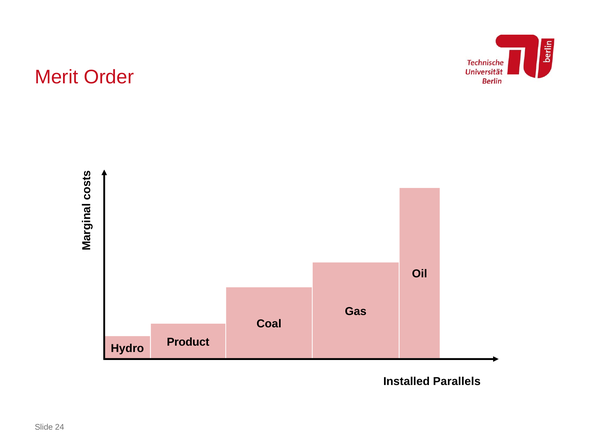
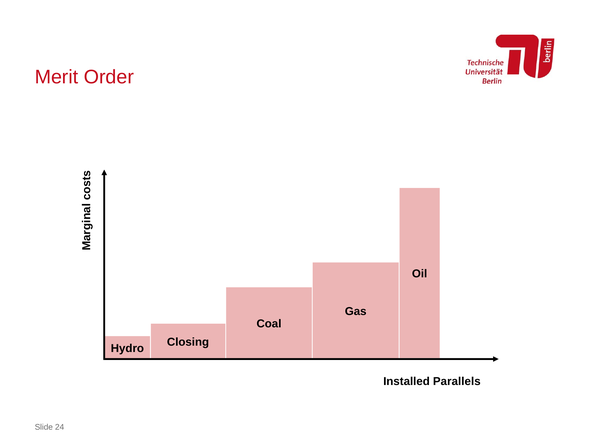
Product: Product -> Closing (188, 343)
